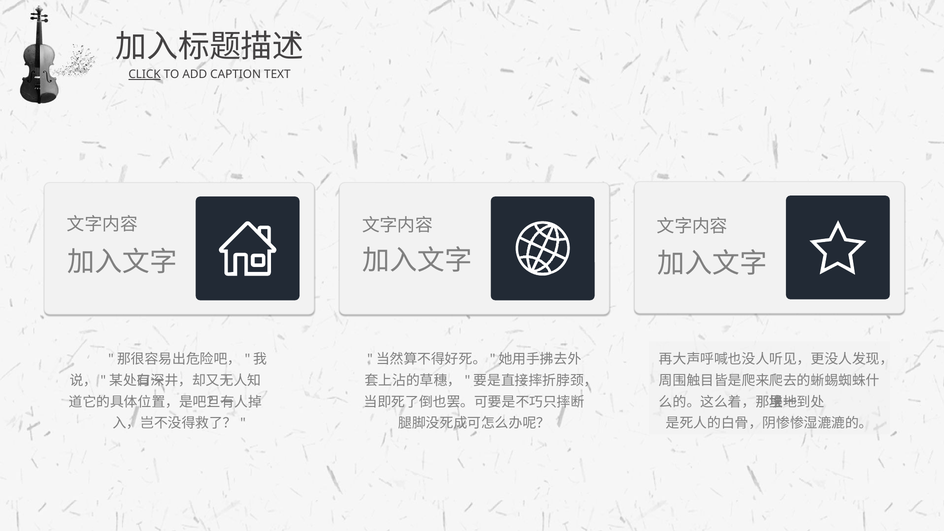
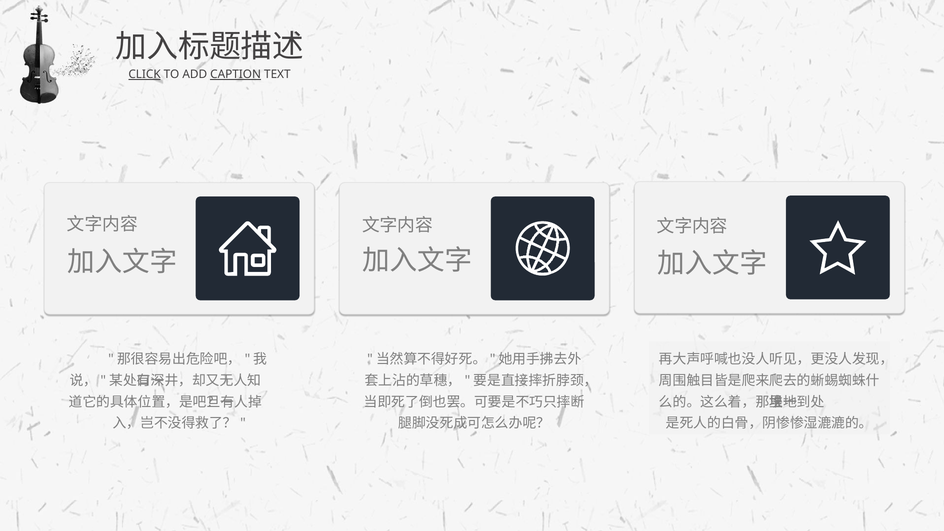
CAPTION underline: none -> present (236, 75)
